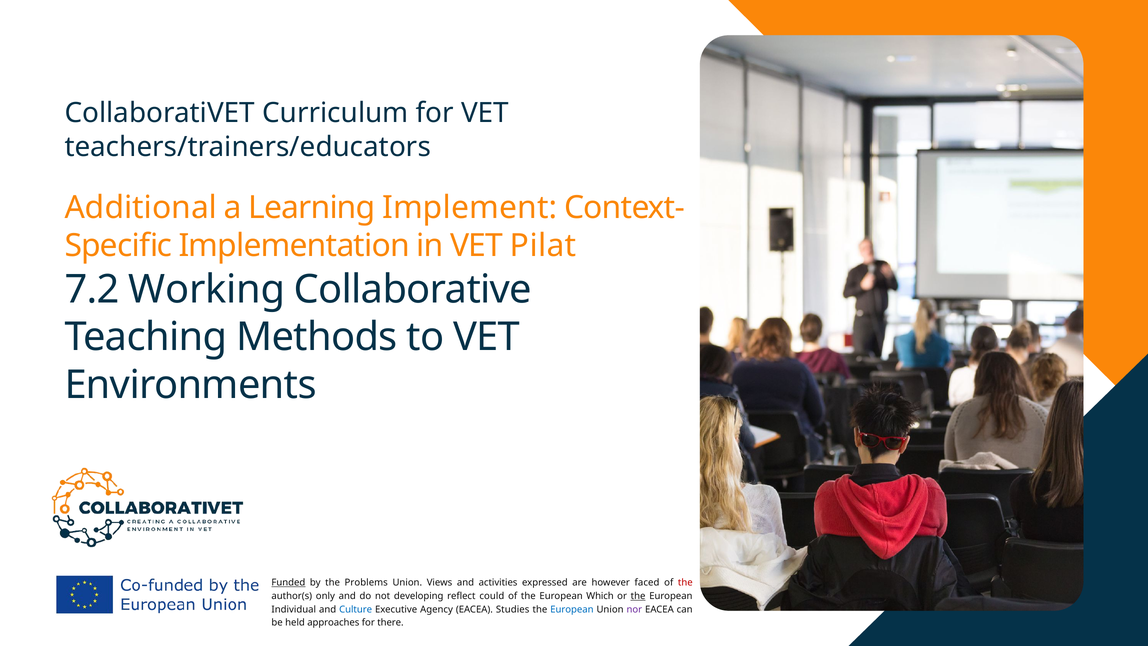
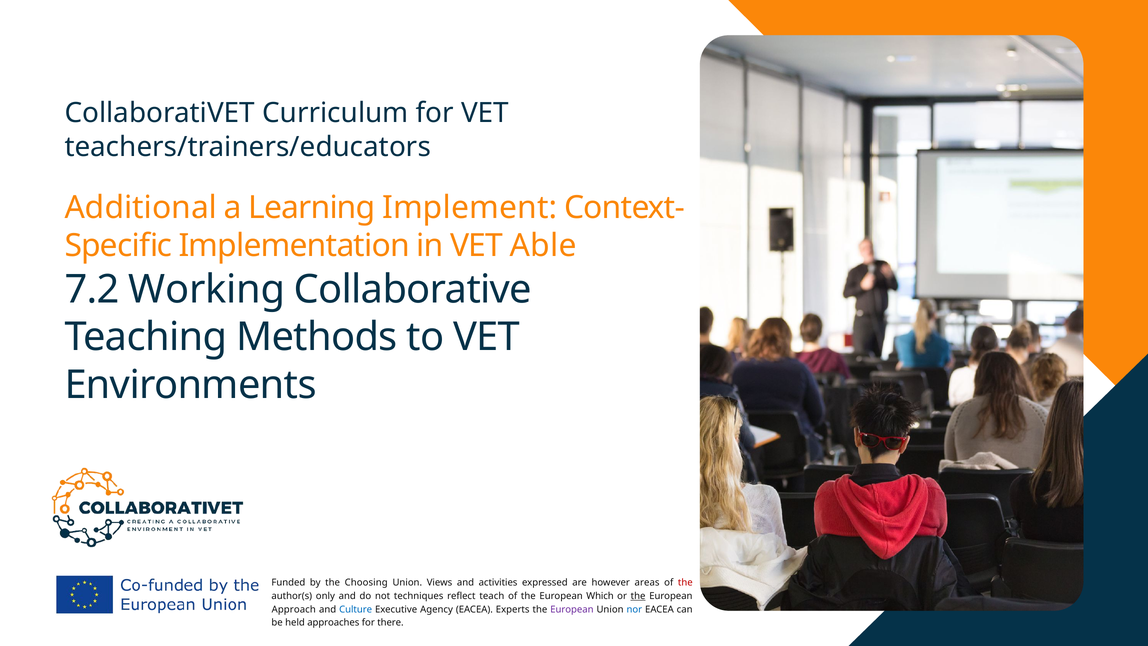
Pilat: Pilat -> Able (543, 246)
Funded underline: present -> none (288, 582)
Problems: Problems -> Choosing (366, 582)
faced: faced -> areas (647, 582)
developing: developing -> techniques (419, 596)
could: could -> teach (492, 596)
Individual: Individual -> Approach (294, 609)
Studies: Studies -> Experts (513, 609)
European colour: blue -> purple (572, 609)
nor colour: purple -> blue (634, 609)
